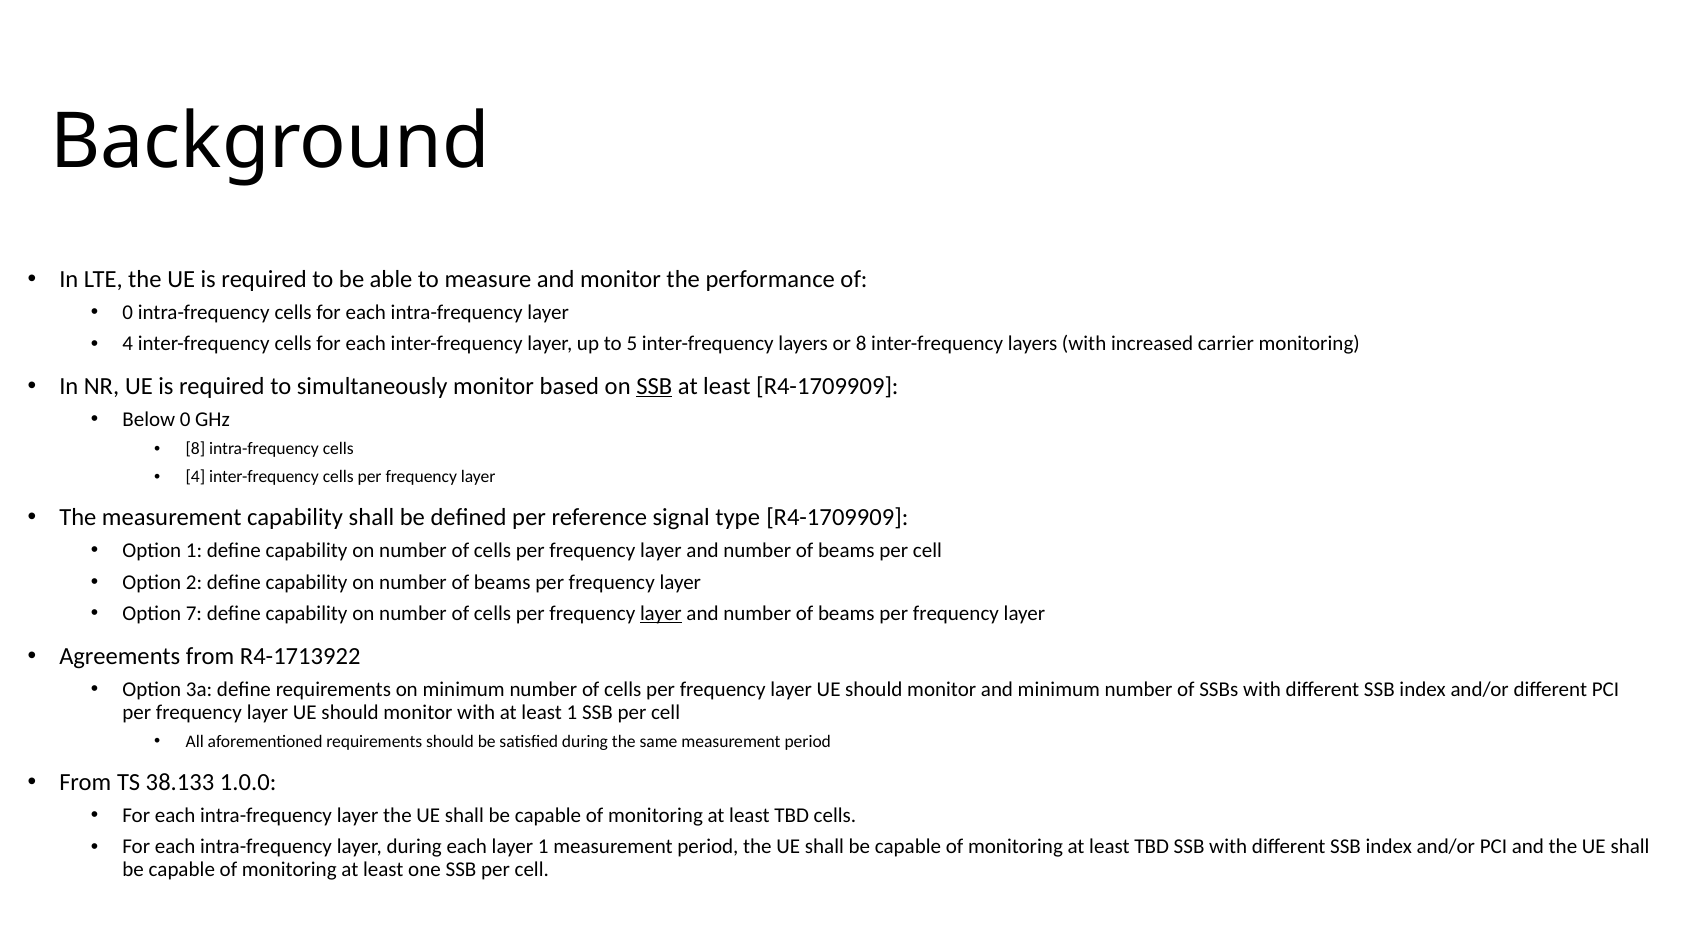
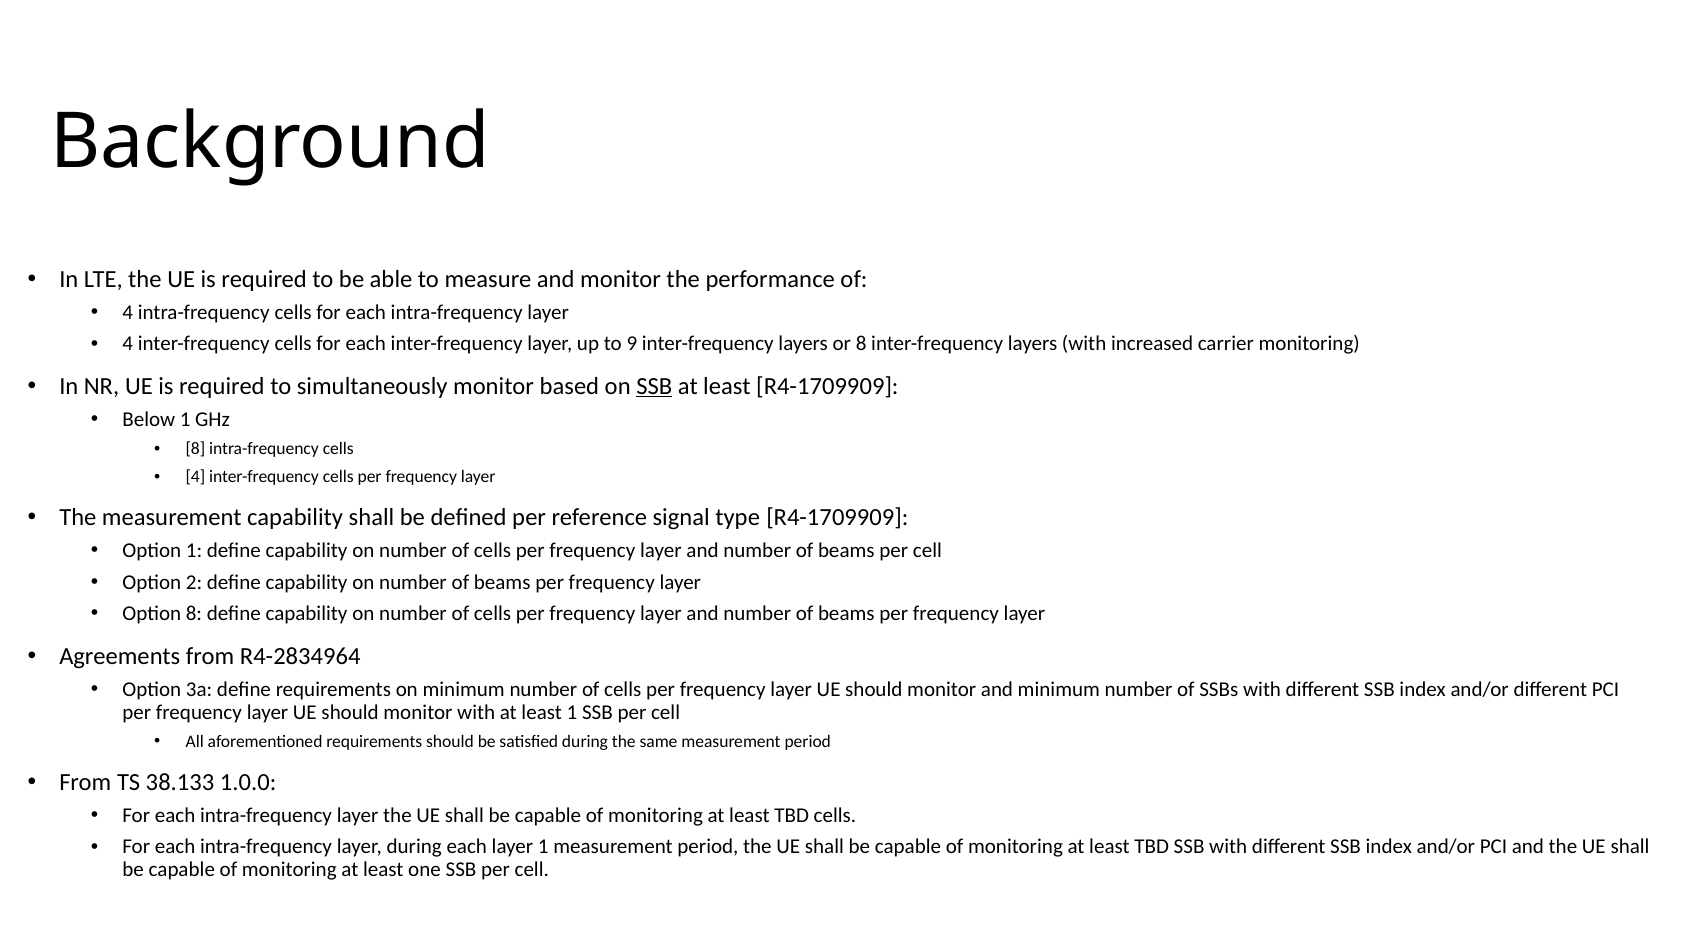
0: 0 -> 4 (128, 312)
5: 5 -> 9 (632, 344)
Below 0: 0 -> 1 (185, 419)
Option 7: 7 -> 8 (194, 614)
layer underline: present -> none (661, 614)
R4-1713922: R4-1713922 -> R4-2834964 (300, 656)
